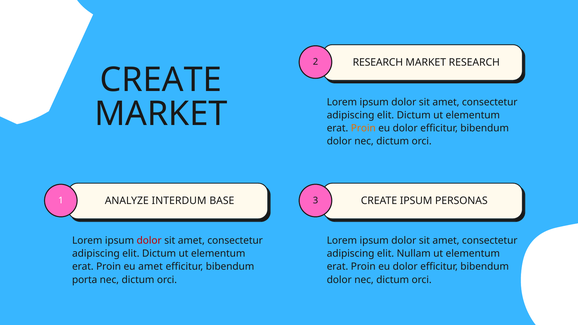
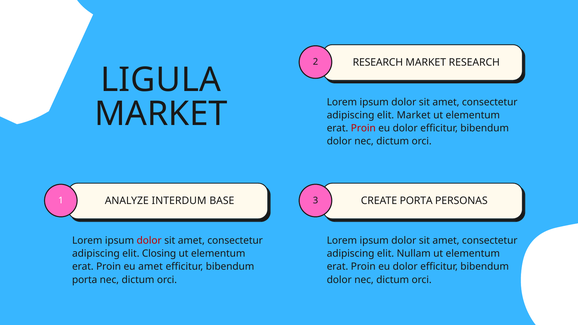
CREATE: CREATE -> LIGULA (161, 80)
Dictum: Dictum -> Market (414, 115)
Proin colour: orange -> red (363, 128)
CREATE IPSUM: IPSUM -> PORTA (416, 201)
Dictum: Dictum -> Closing (159, 254)
